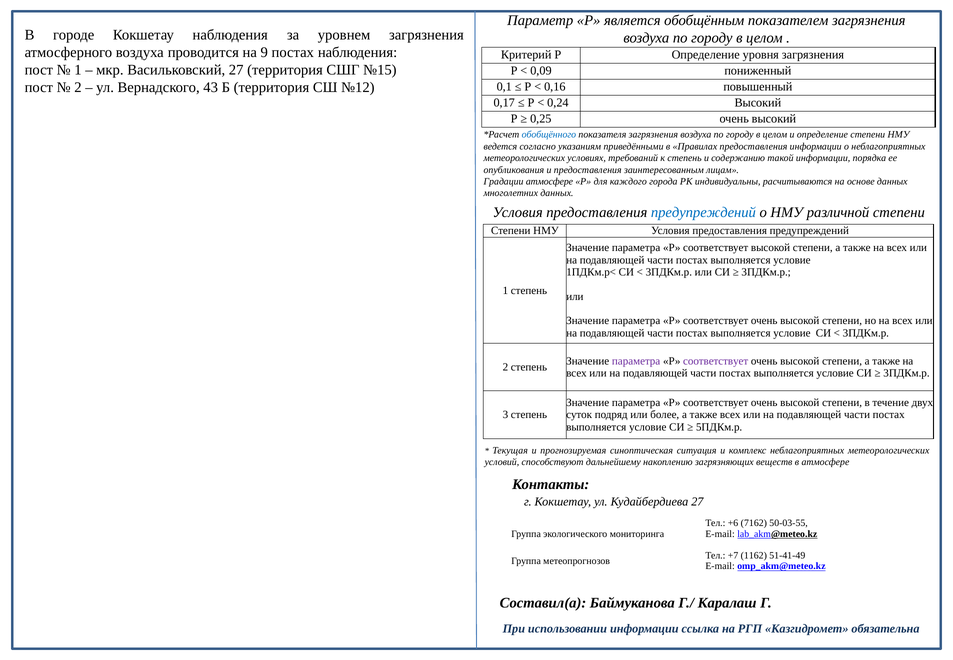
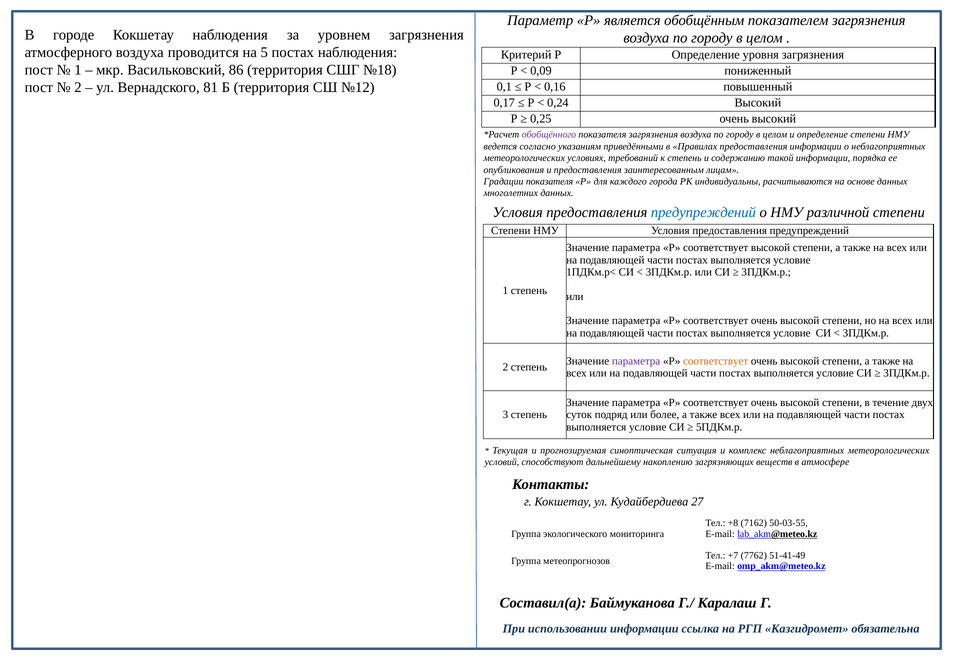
9: 9 -> 5 (264, 52)
Васильковский 27: 27 -> 86 (236, 70)
№15: №15 -> №18 (380, 70)
43: 43 -> 81 (211, 87)
обобщённого colour: blue -> purple (549, 135)
Градации атмосфере: атмосфере -> показателя (549, 181)
соответствует colour: purple -> orange (716, 361)
+6: +6 -> +8 (733, 523)
1162: 1162 -> 7762 (754, 555)
